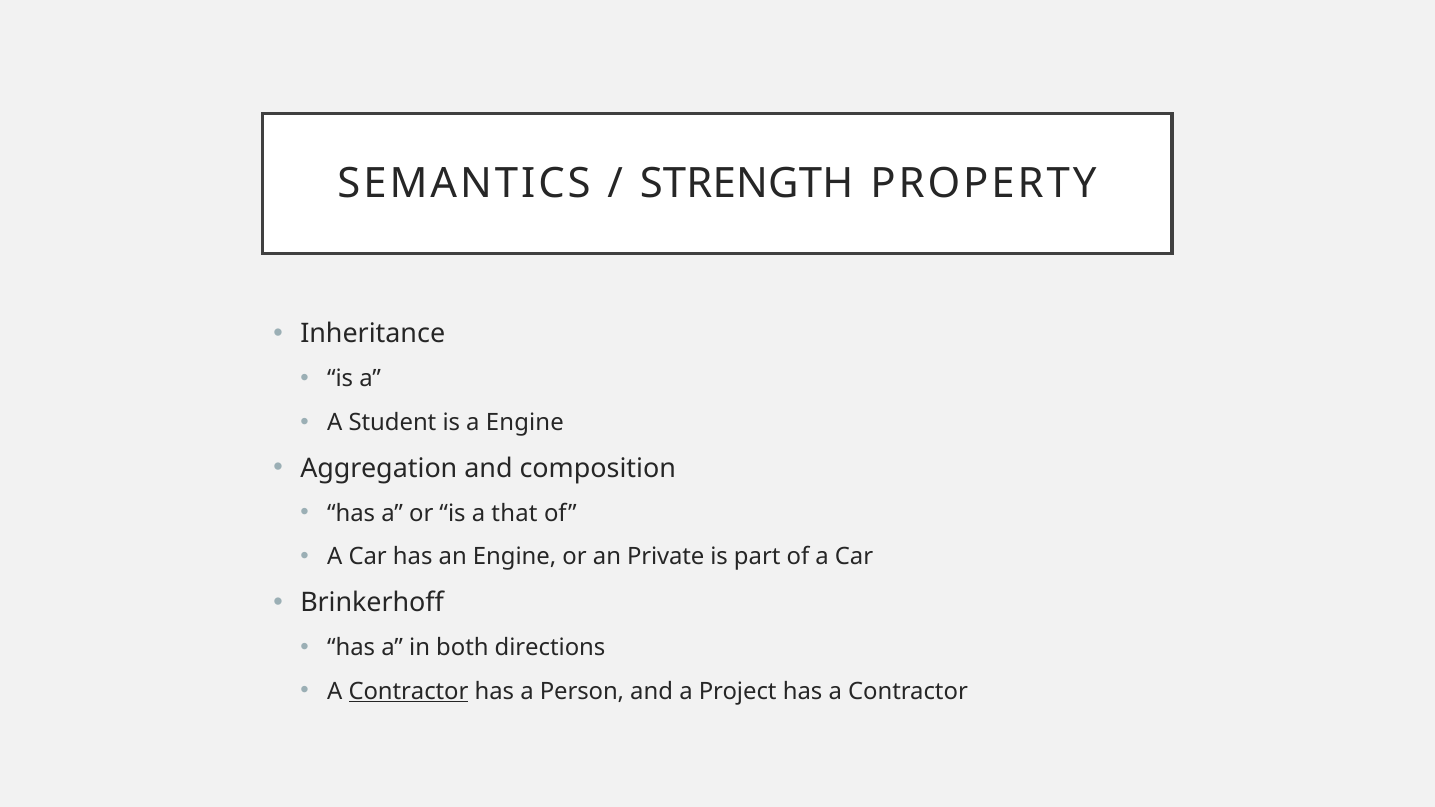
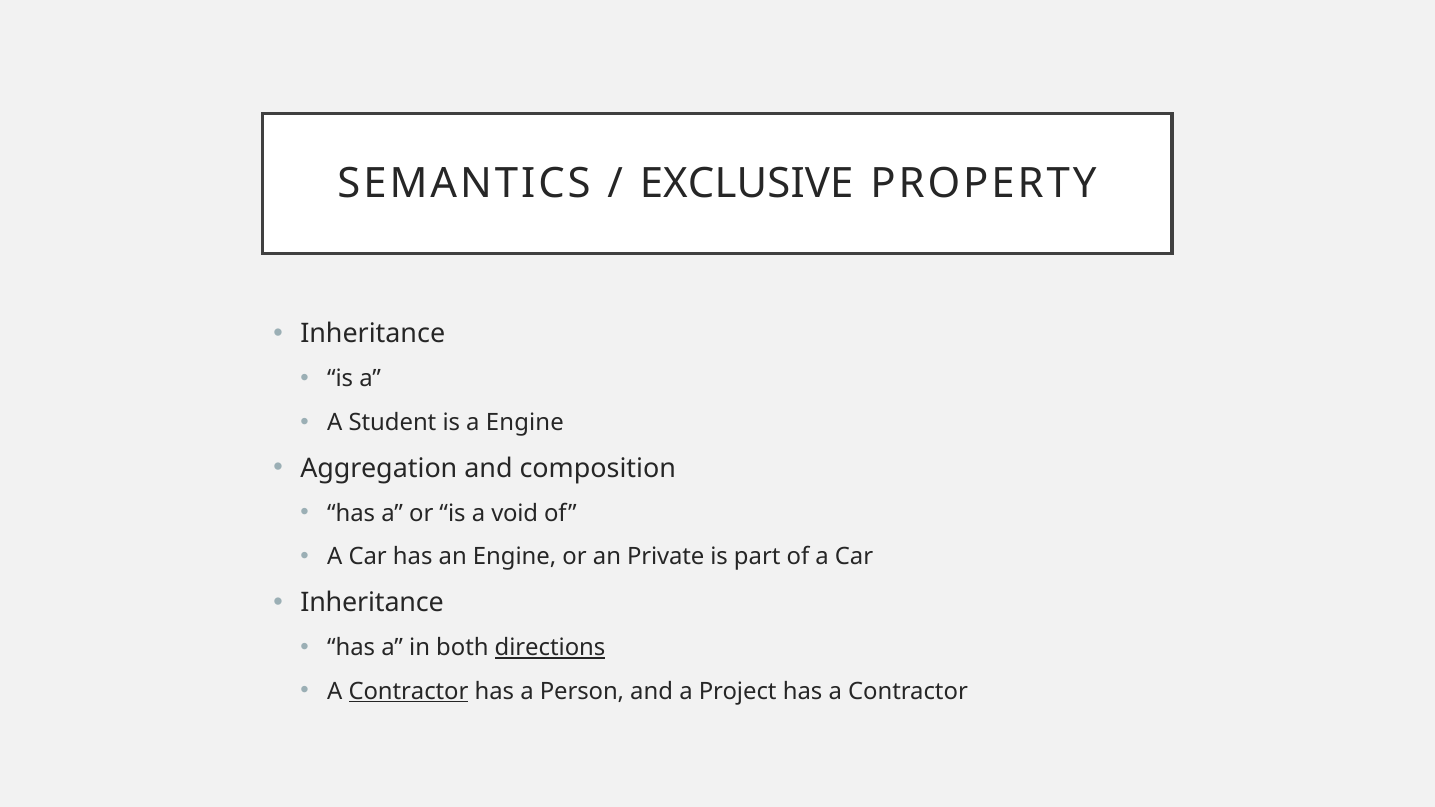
STRENGTH: STRENGTH -> EXCLUSIVE (747, 183)
that: that -> void (515, 514)
Brinkerhoff: Brinkerhoff -> Inheritance (372, 603)
directions underline: none -> present (550, 648)
